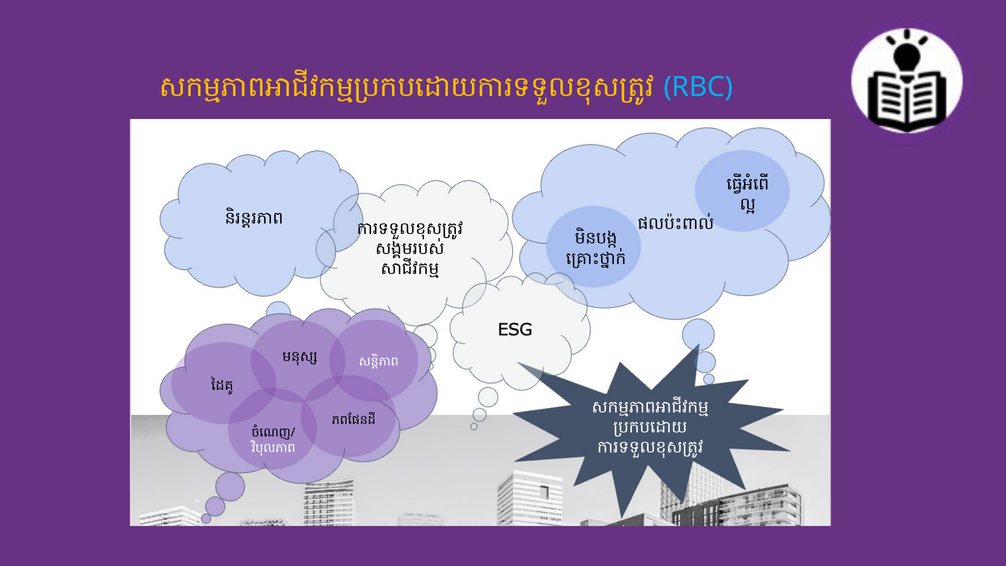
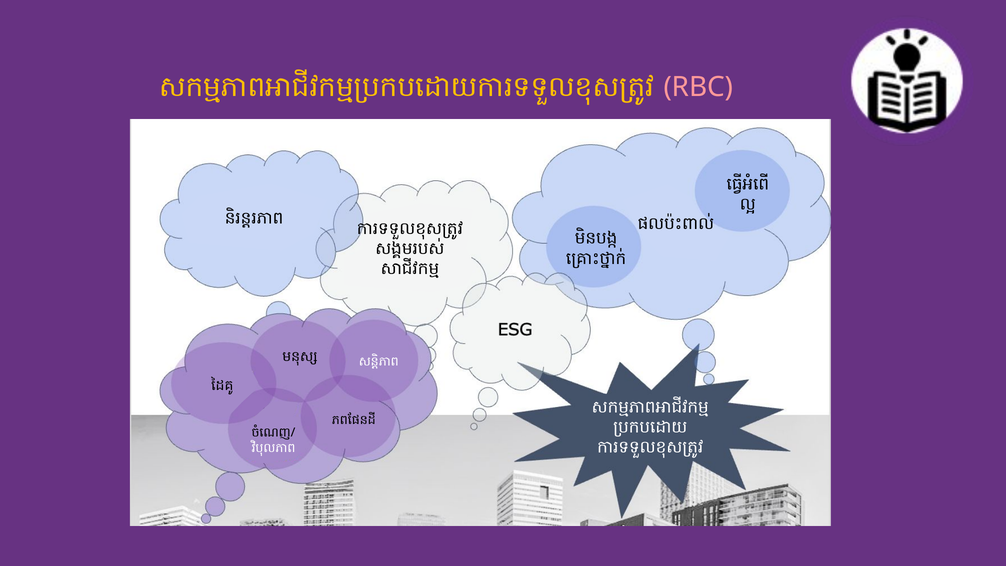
RBC colour: light blue -> pink (698, 87)
